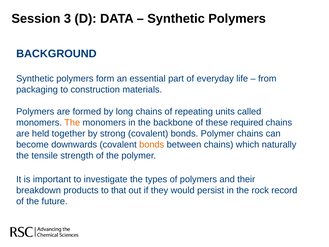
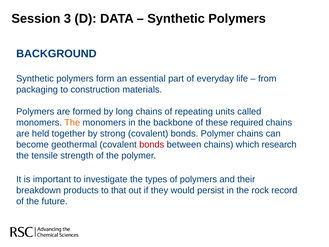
downwards: downwards -> geothermal (74, 144)
bonds colour: orange -> red (152, 144)
naturally: naturally -> research (279, 144)
